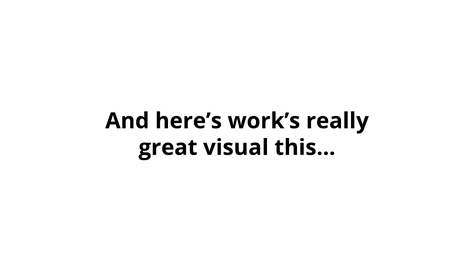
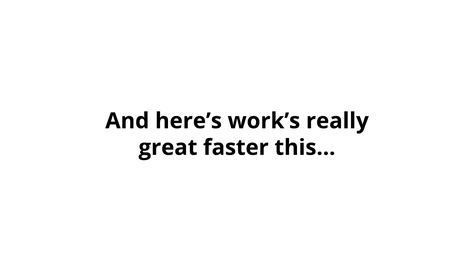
visual: visual -> faster (236, 148)
